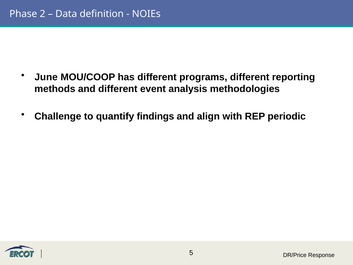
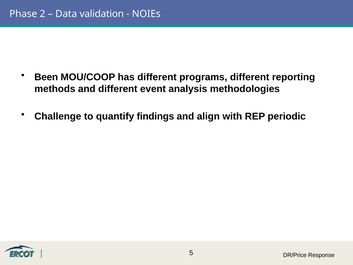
definition: definition -> validation (102, 14)
June: June -> Been (46, 77)
